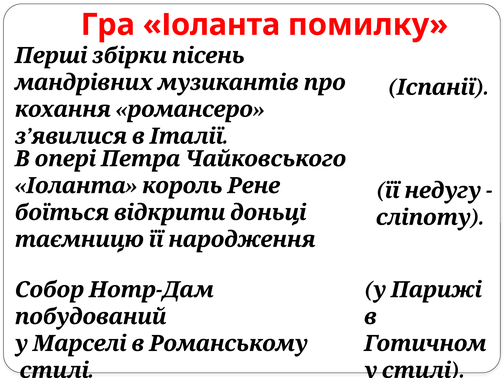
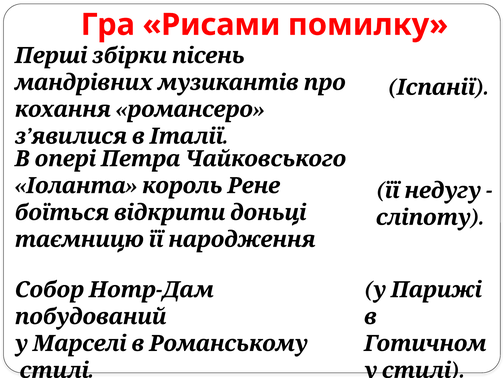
Гра Іоланта: Іоланта -> Рисами (212, 25)
